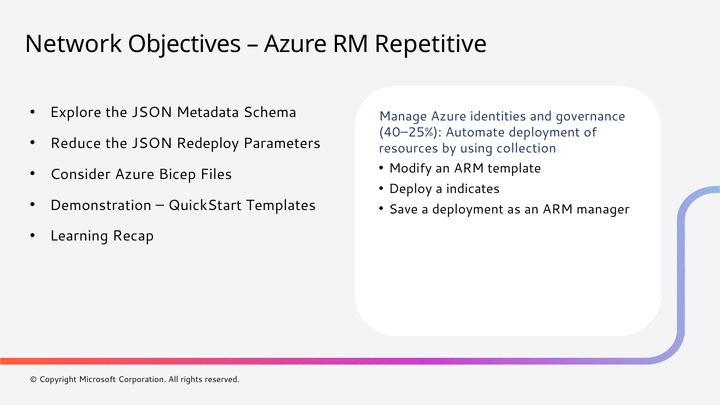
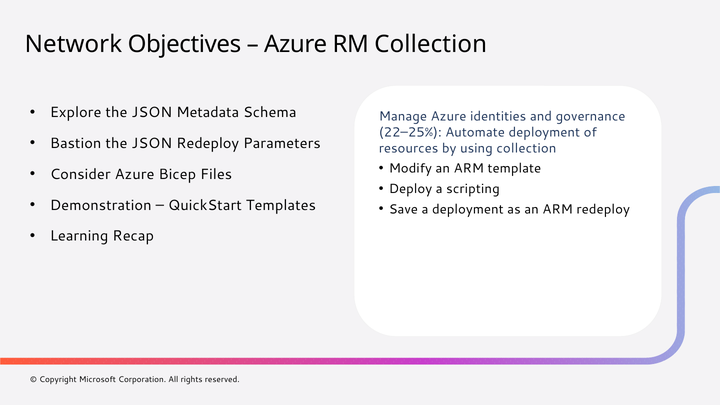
RM Repetitive: Repetitive -> Collection (431, 44)
40–25%: 40–25% -> 22–25% (410, 132)
Reduce: Reduce -> Bastion (76, 143)
indicates: indicates -> scripting (473, 189)
ARM manager: manager -> redeploy (603, 209)
